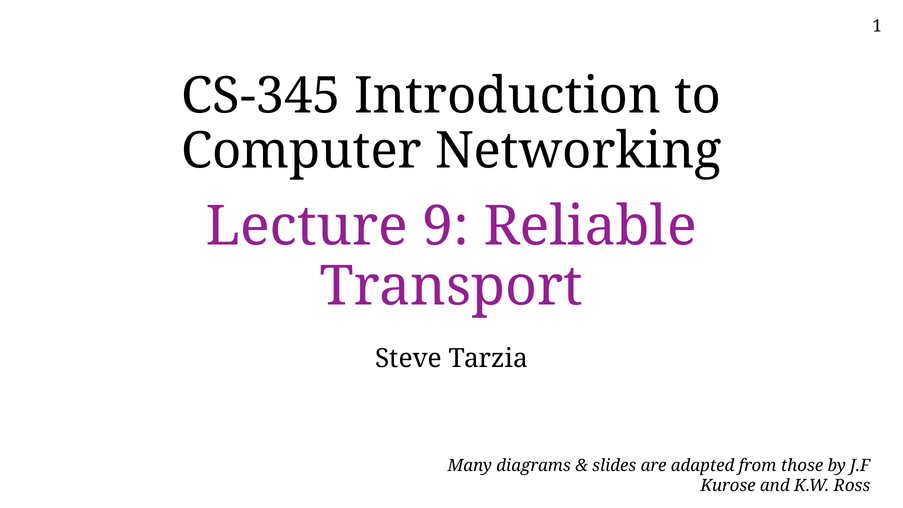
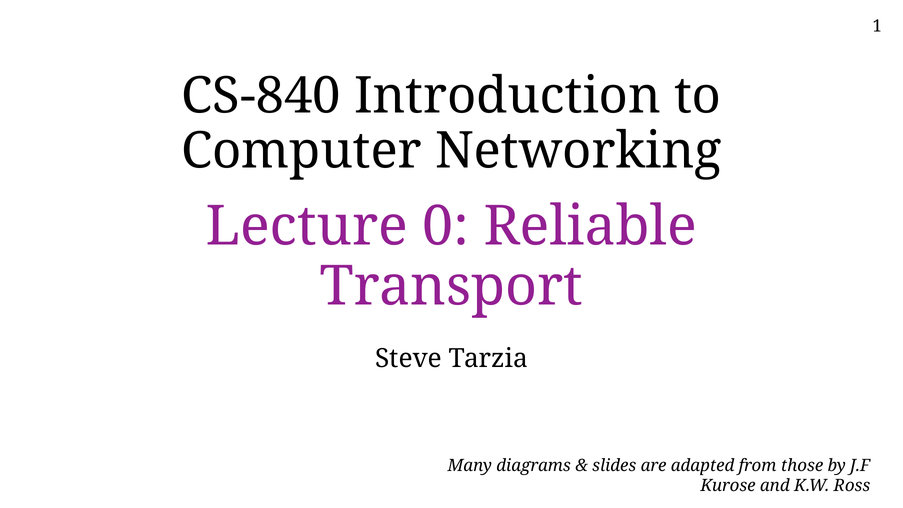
CS-345: CS-345 -> CS-840 (261, 96)
9: 9 -> 0 (446, 226)
